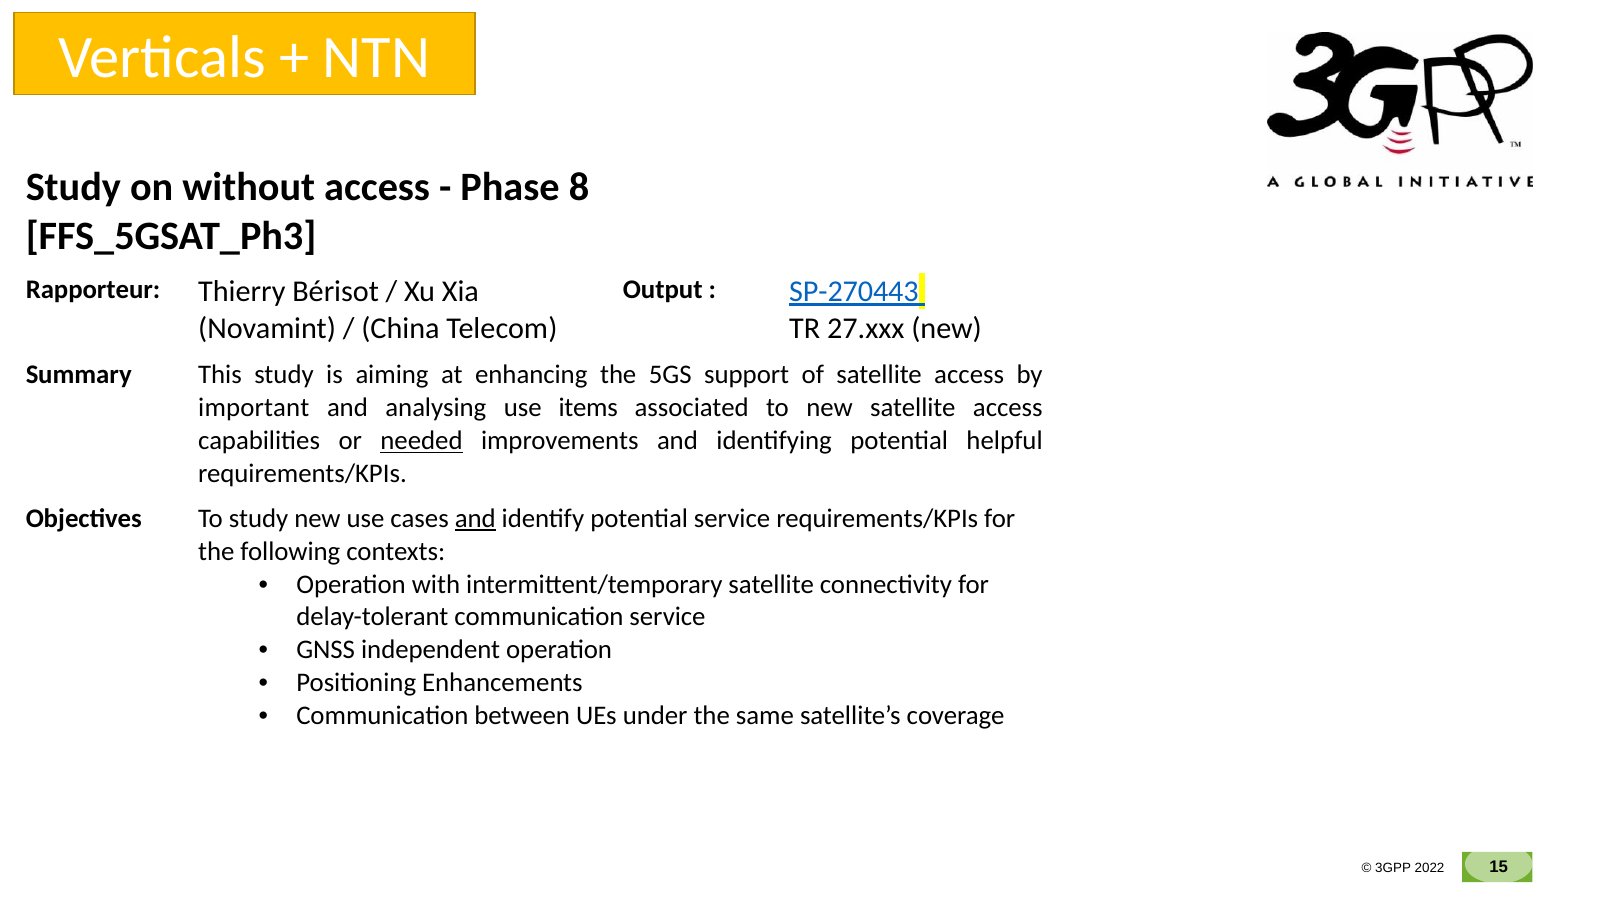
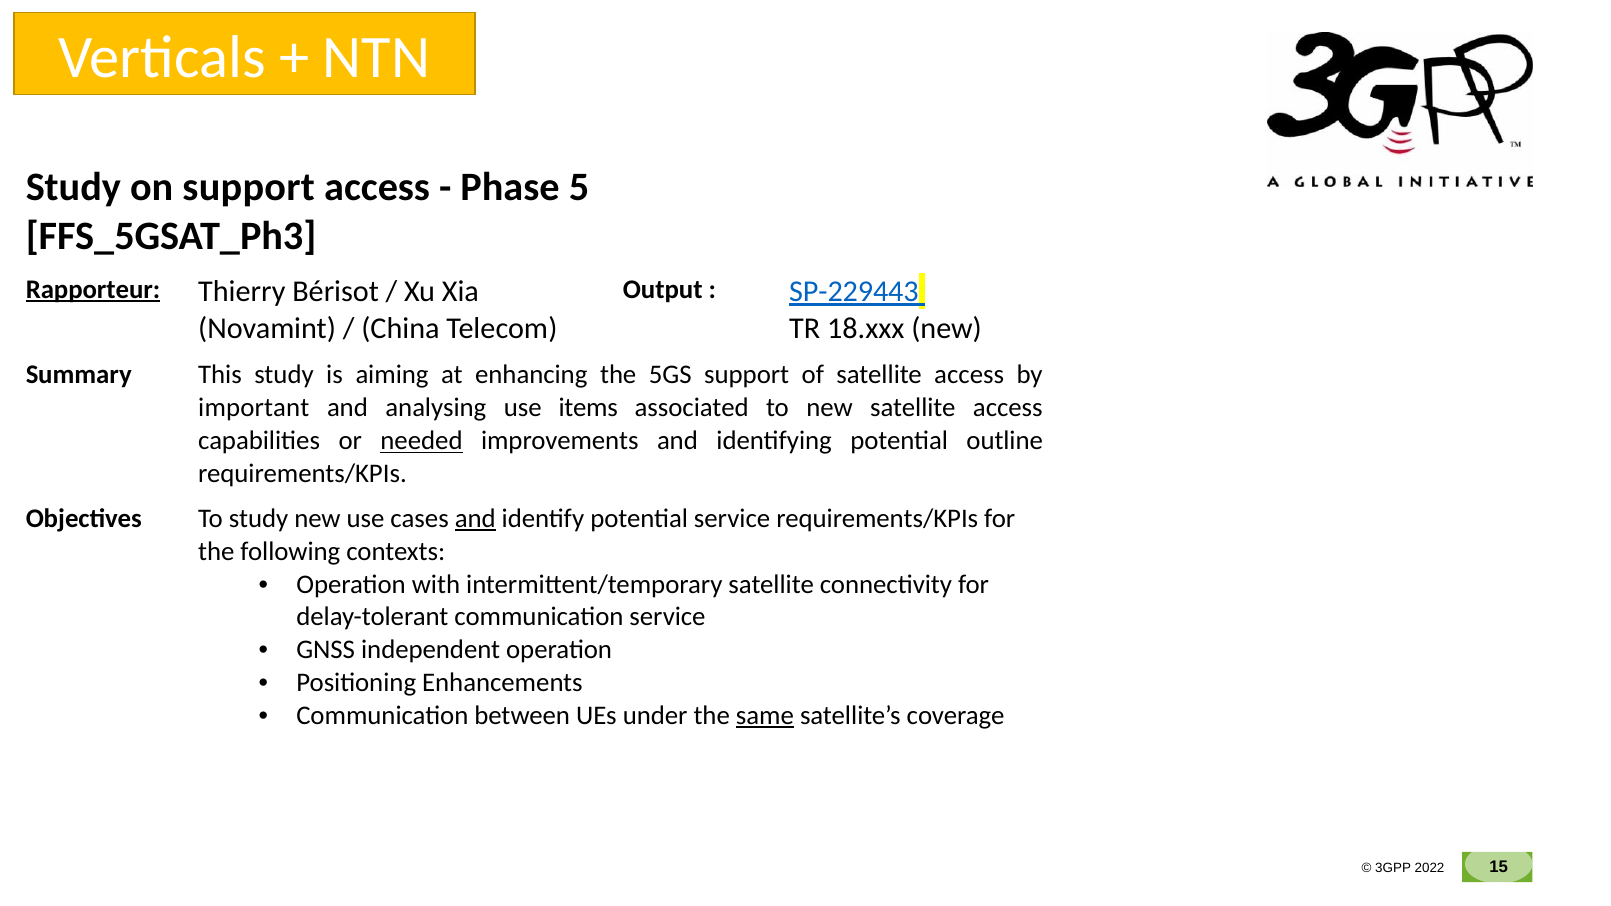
on without: without -> support (249, 187)
8: 8 -> 5 (579, 187)
Rapporteur underline: none -> present (93, 289)
SP-270443: SP-270443 -> SP-229443 (854, 291)
27.xxx: 27.xxx -> 18.xxx (866, 328)
helpful: helpful -> outline (1005, 441)
same underline: none -> present (765, 716)
